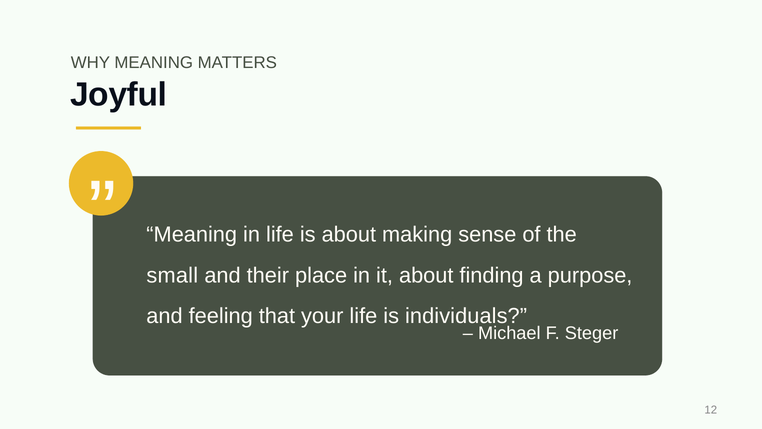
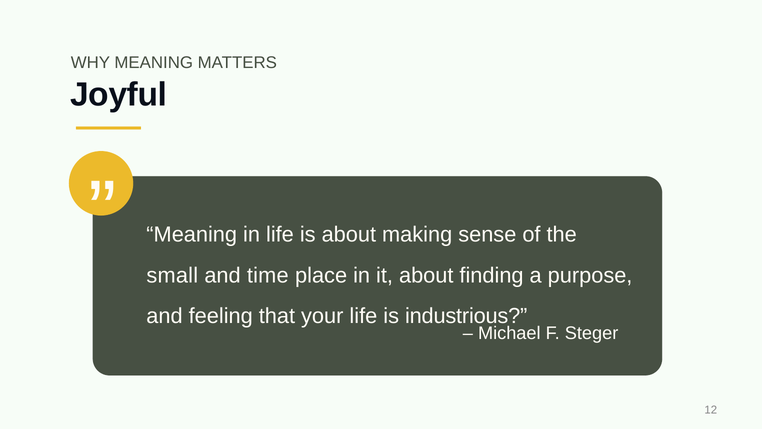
their: their -> time (268, 275)
individuals: individuals -> industrious (466, 316)
